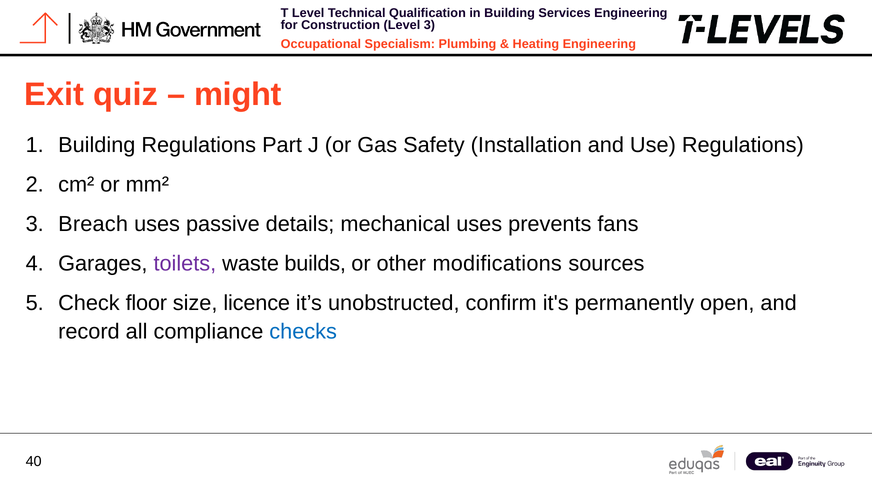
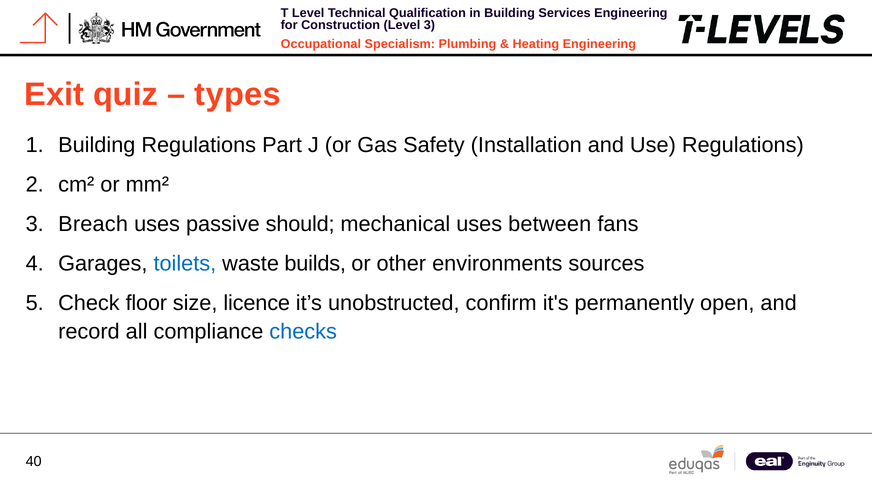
might: might -> types (238, 95)
details: details -> should (300, 224)
prevents: prevents -> between (550, 224)
toilets colour: purple -> blue (185, 264)
modifications: modifications -> environments (497, 264)
